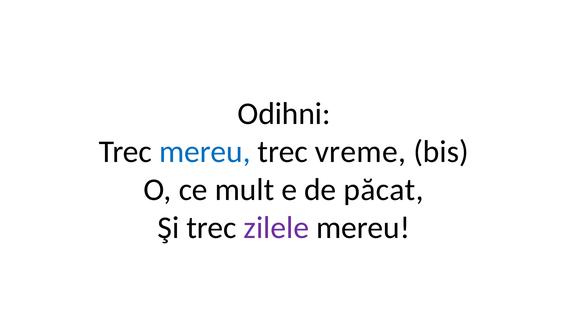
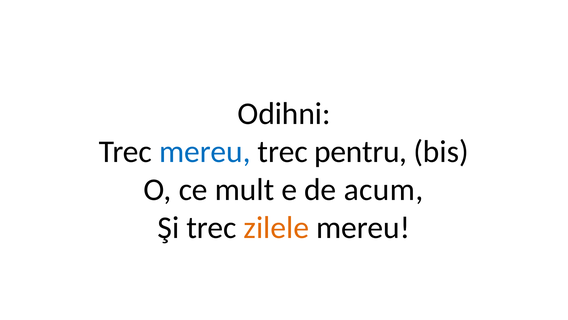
vreme: vreme -> pentru (361, 152)
păcat: păcat -> acum (384, 189)
zilele colour: purple -> orange (276, 227)
